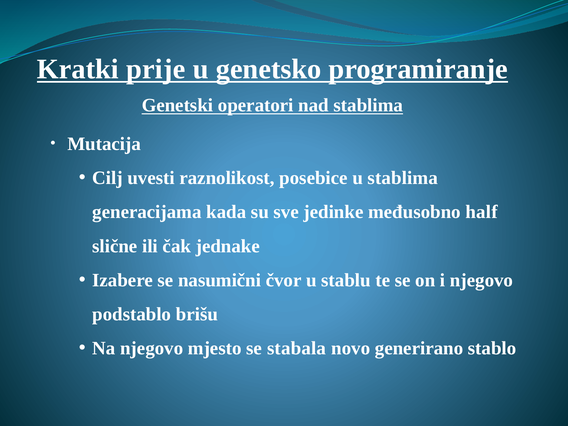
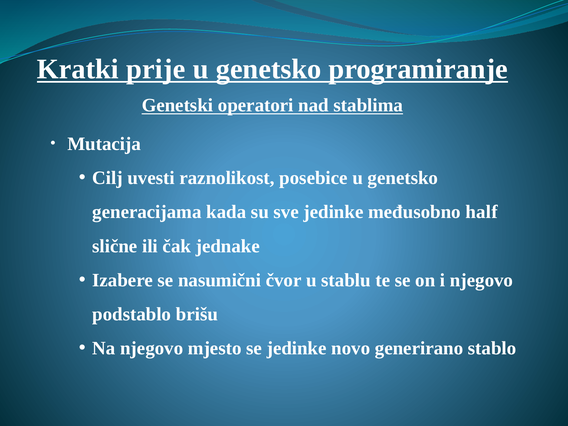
posebice u stablima: stablima -> genetsko (403, 178)
se stabala: stabala -> jedinke (297, 348)
